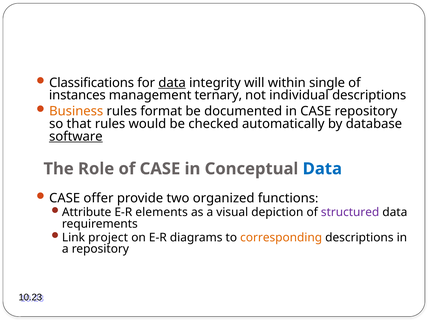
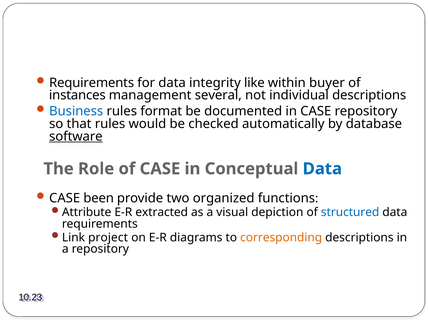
Classifications: Classifications -> Requirements (92, 83)
data underline: present -> none (172, 83)
will: will -> like (254, 83)
single: single -> buyer (327, 83)
ternary: ternary -> several (218, 95)
Business colour: orange -> blue (76, 111)
offer: offer -> been (99, 198)
elements: elements -> extracted (162, 212)
structured colour: purple -> blue (350, 212)
